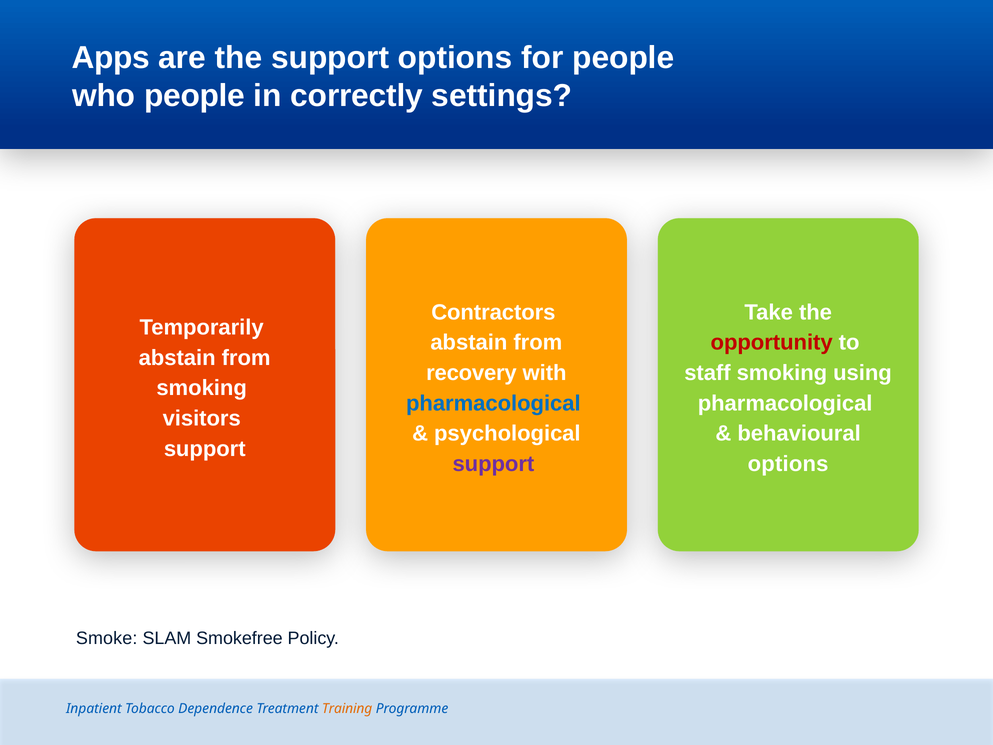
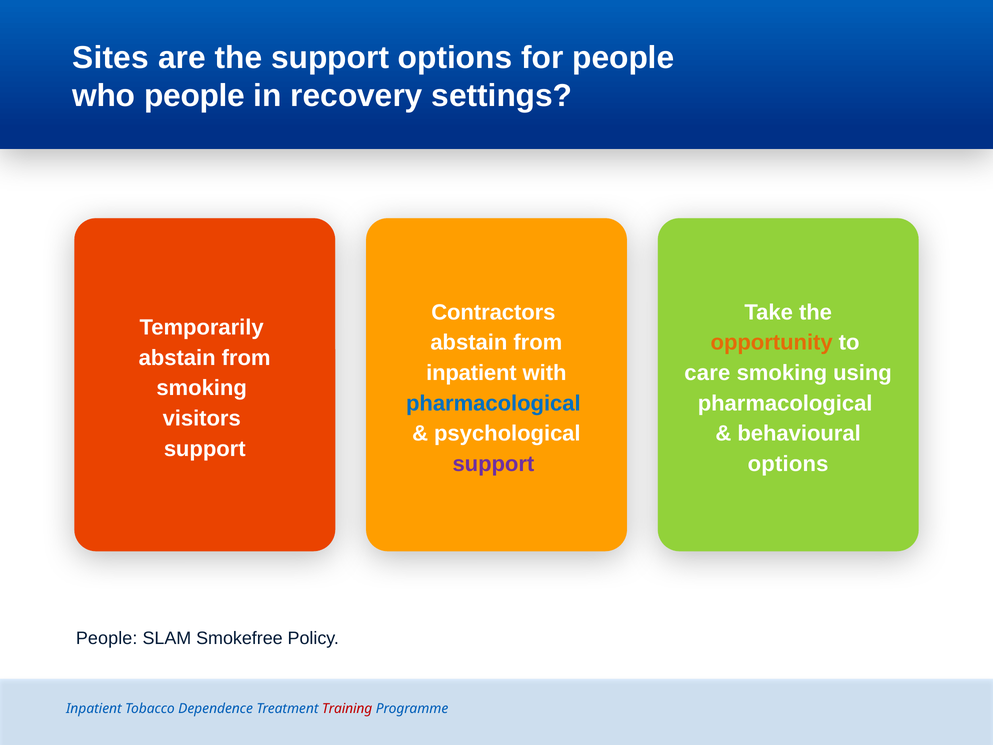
Apps: Apps -> Sites (111, 58)
correctly: correctly -> recovery (356, 96)
opportunity colour: red -> orange (772, 343)
recovery: recovery -> inpatient (471, 373)
staff: staff -> care (707, 373)
Smoke: Smoke -> People (107, 638)
Training colour: orange -> red (347, 708)
